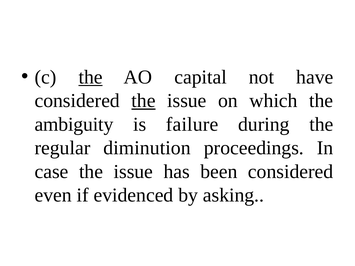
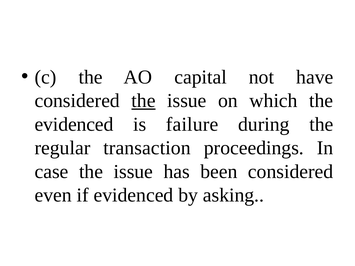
the underline: present -> none (91, 77)
ambiguity: ambiguity -> evidenced (74, 124)
diminution: diminution -> transaction (147, 148)
